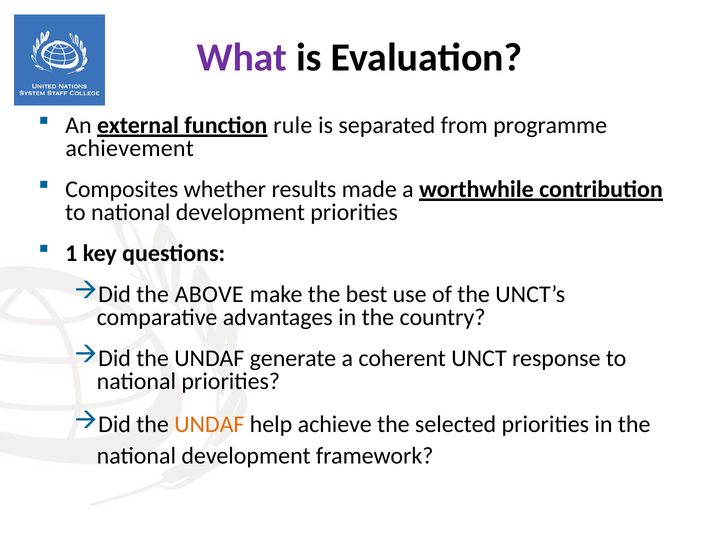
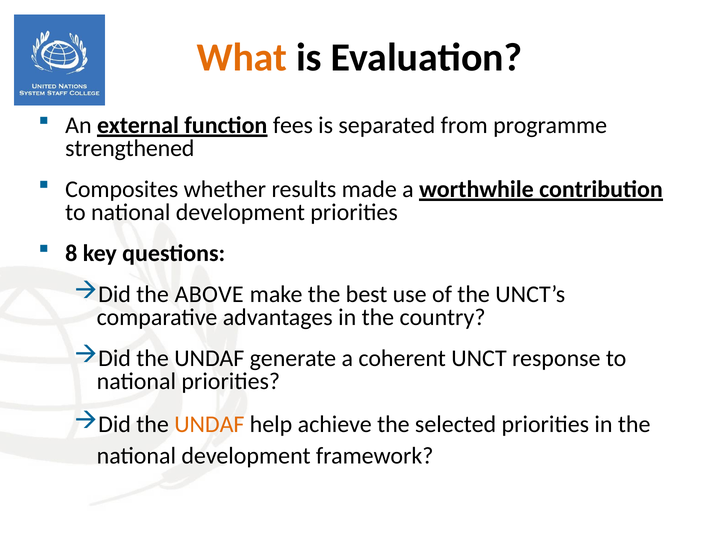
What colour: purple -> orange (242, 58)
rule: rule -> fees (293, 126)
achievement: achievement -> strengthened (130, 149)
1: 1 -> 8 (71, 254)
